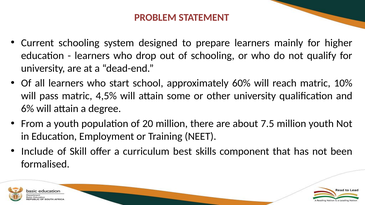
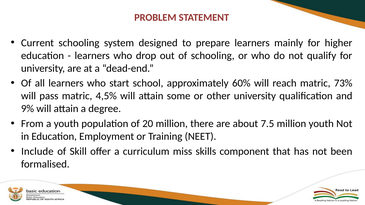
10%: 10% -> 73% (343, 83)
6%: 6% -> 9% (28, 109)
best: best -> miss (183, 151)
